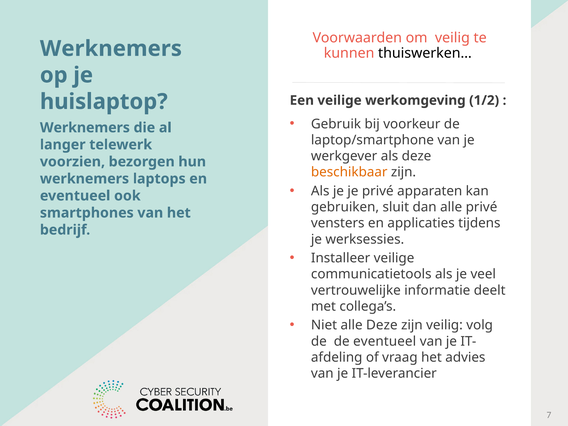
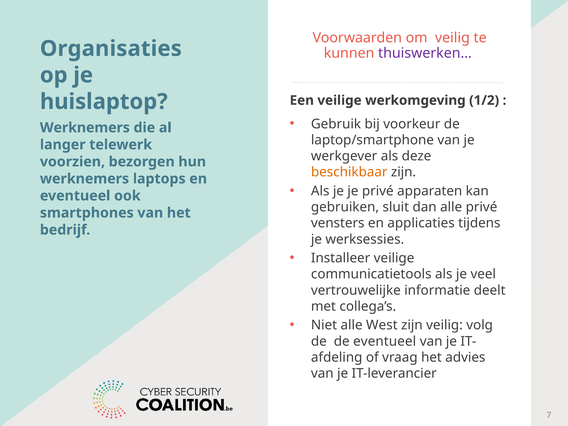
Werknemers: Werknemers -> Organisaties (111, 49)
thuiswerken… colour: black -> purple (425, 53)
alle Deze: Deze -> West (382, 325)
